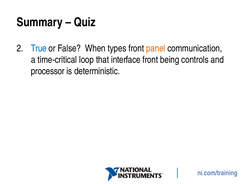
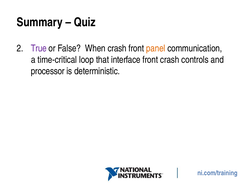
True colour: blue -> purple (39, 48)
When types: types -> crash (117, 48)
front being: being -> crash (170, 60)
